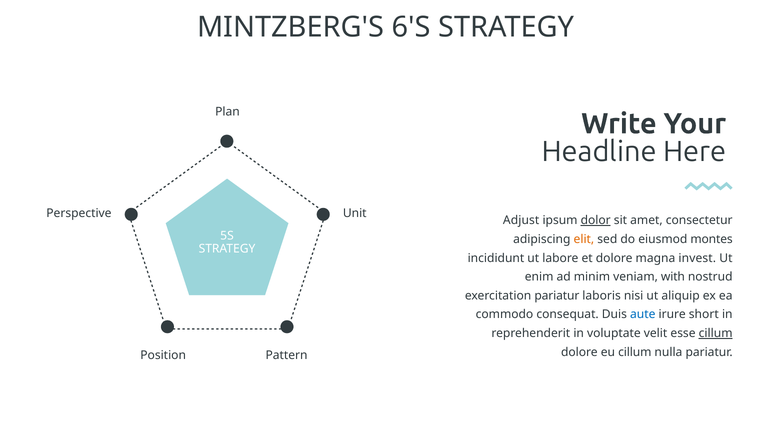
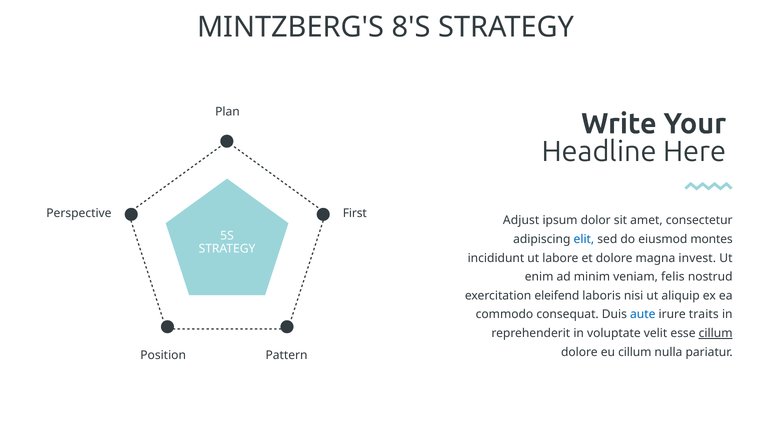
6'S: 6'S -> 8'S (411, 27)
Unit: Unit -> First (355, 213)
dolor underline: present -> none (596, 221)
elit colour: orange -> blue (584, 239)
with: with -> felis (673, 277)
exercitation pariatur: pariatur -> eleifend (557, 296)
short: short -> traits (704, 315)
